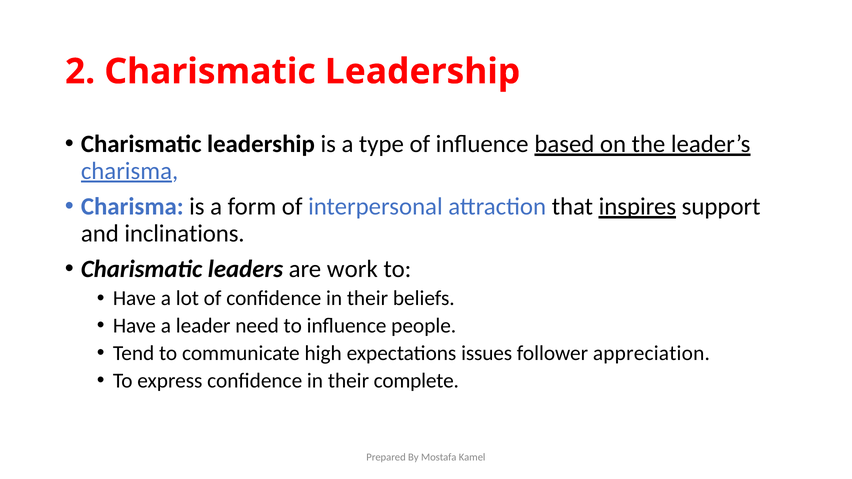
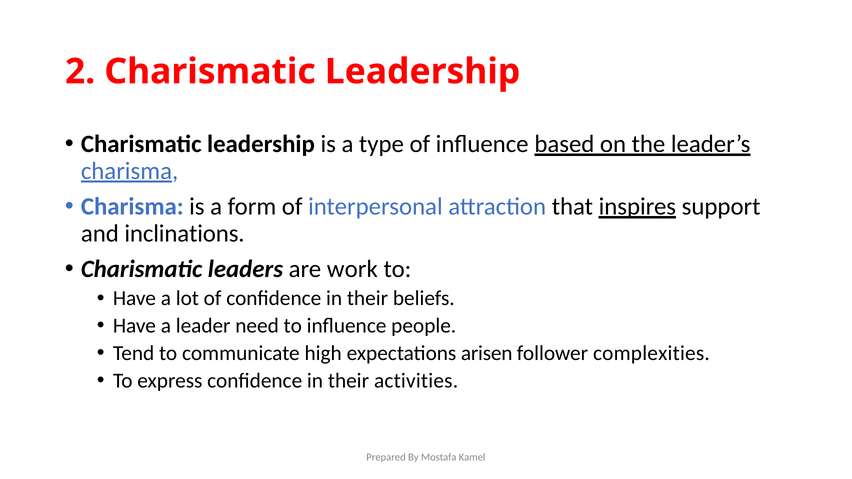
issues: issues -> arisen (487, 353)
appreciation: appreciation -> complexities (651, 353)
complete: complete -> activities (416, 381)
